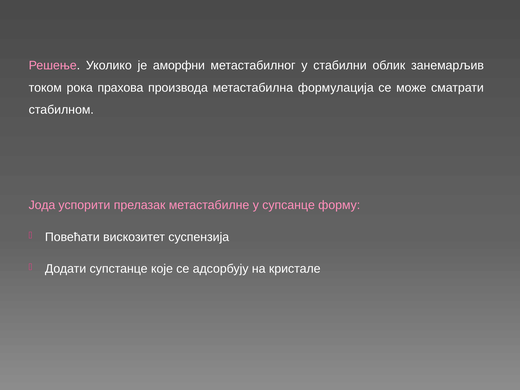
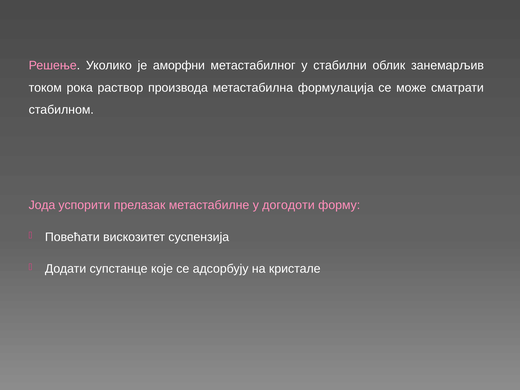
прахова: прахова -> раствор (120, 88)
супсанце: супсанце -> догодоти (289, 205)
